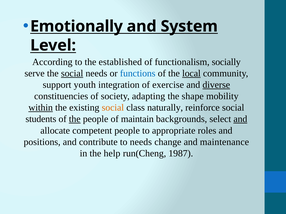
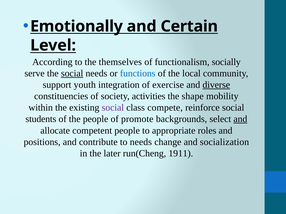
System: System -> Certain (189, 26)
established: established -> themselves (120, 62)
local underline: present -> none (191, 74)
adapting: adapting -> activities (149, 96)
within underline: present -> none (41, 108)
social colour: orange -> purple (113, 108)
naturally: naturally -> compete (165, 108)
the underline: present -> none (75, 119)
maintain: maintain -> promote (137, 119)
maintenance: maintenance -> socialization (224, 142)
help: help -> later (112, 154)
1987: 1987 -> 1911 (181, 154)
